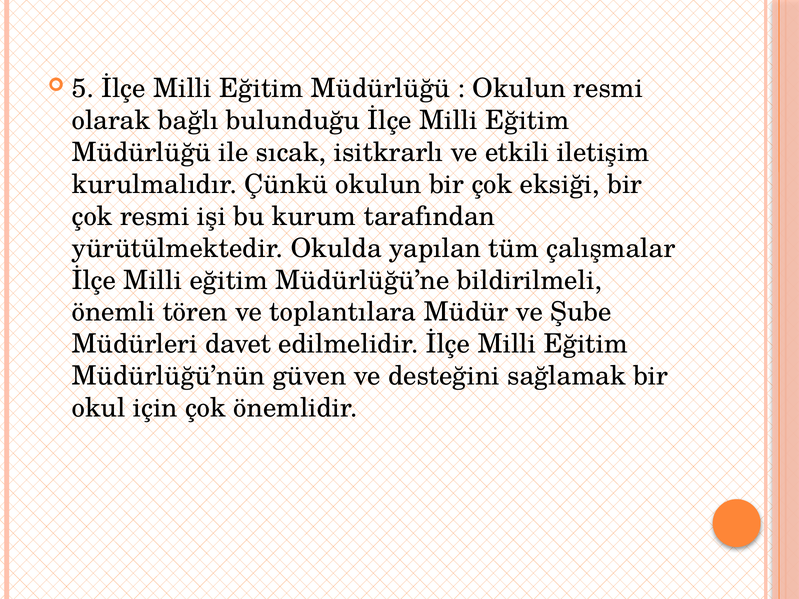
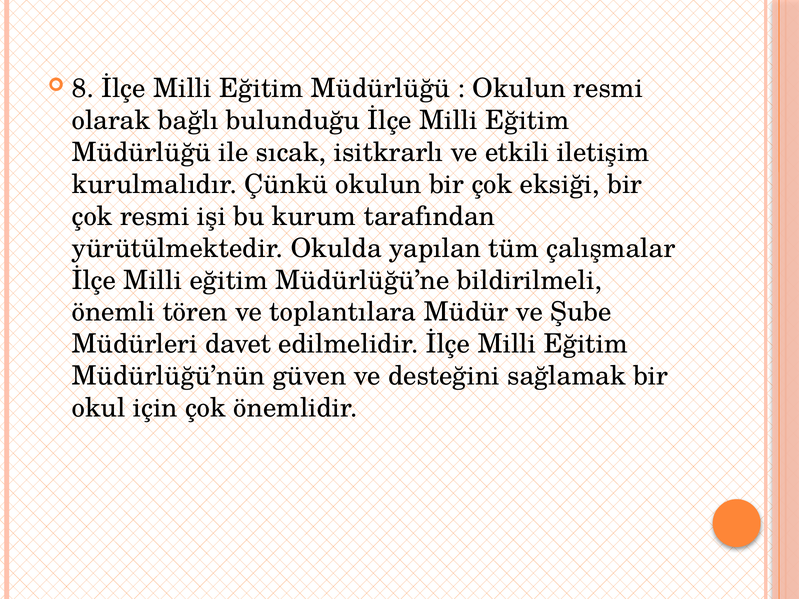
5: 5 -> 8 (83, 89)
